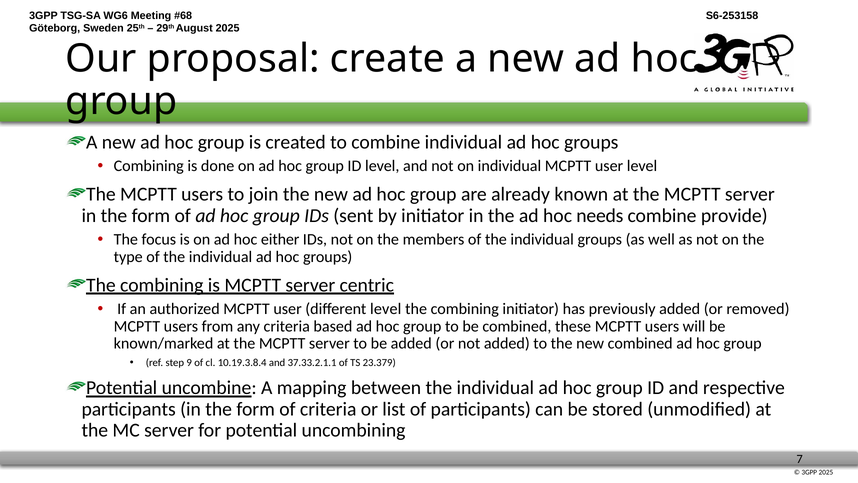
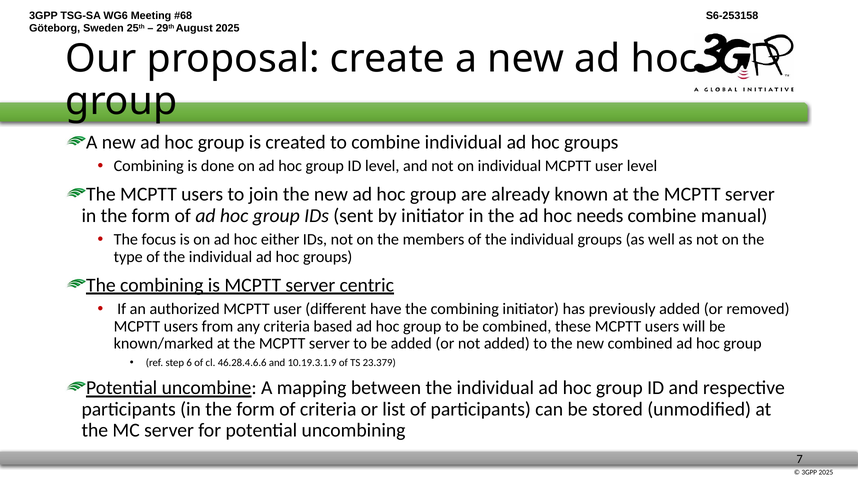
provide: provide -> manual (734, 215)
different level: level -> have (386, 309)
9: 9 -> 6 (189, 362)
10.19.3.8.4: 10.19.3.8.4 -> 46.28.4.6.6 (242, 362)
37.33.2.1.1: 37.33.2.1.1 -> 10.19.3.1.9 (312, 362)
